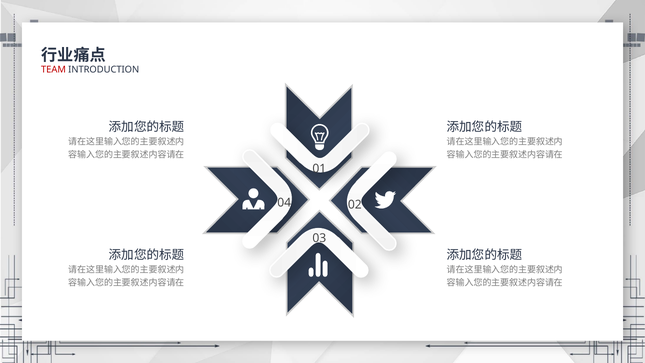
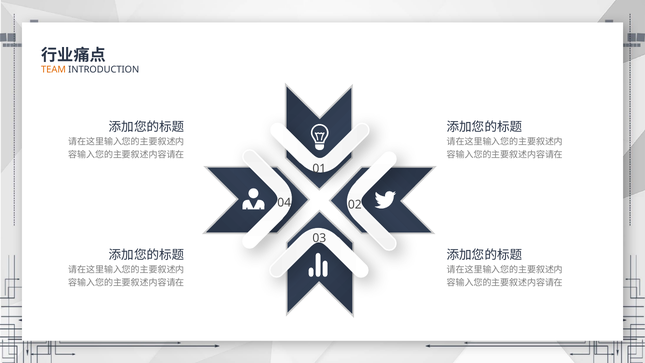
TEAM colour: red -> orange (53, 70)
